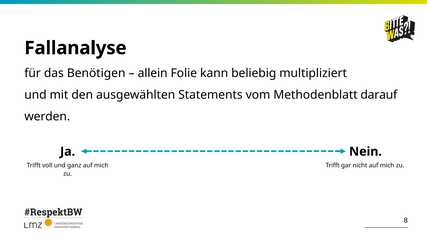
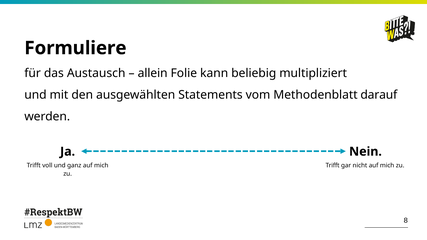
Fallanalyse: Fallanalyse -> Formuliere (75, 48)
Benötigen: Benötigen -> Austausch (96, 73)
